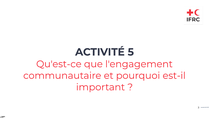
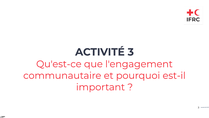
ACTIVITÉ 5: 5 -> 3 (131, 52)
